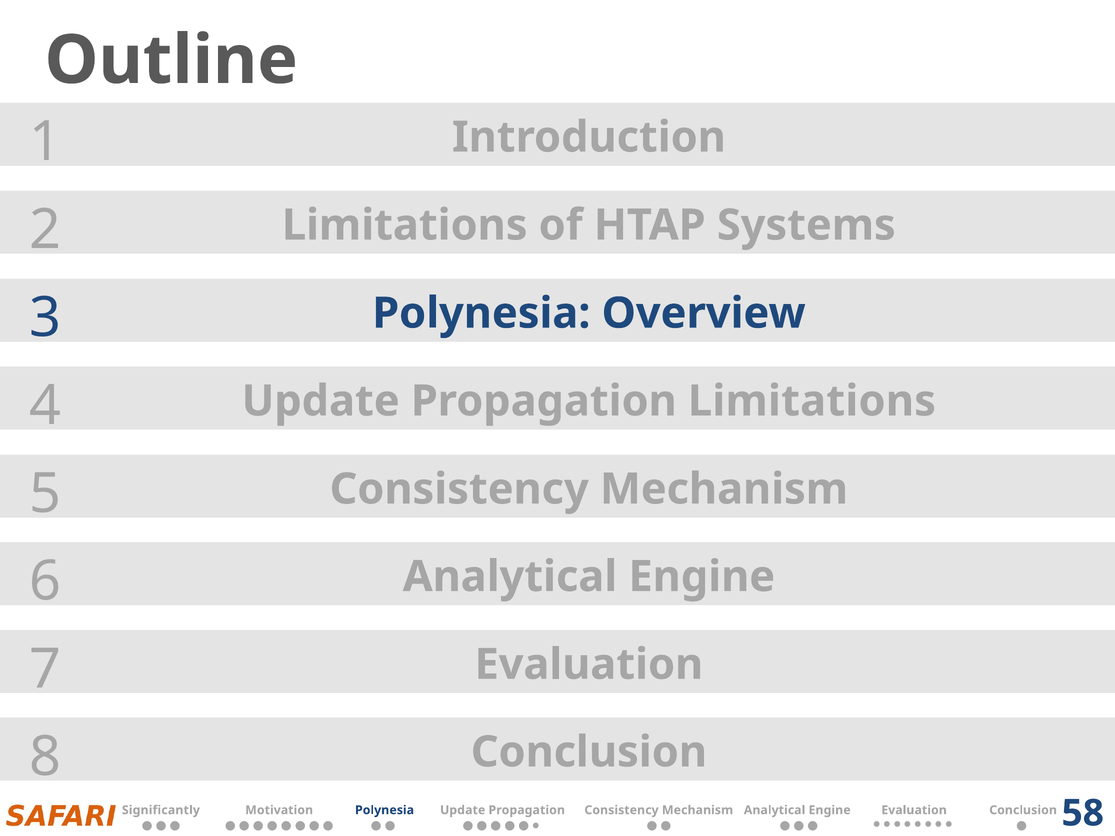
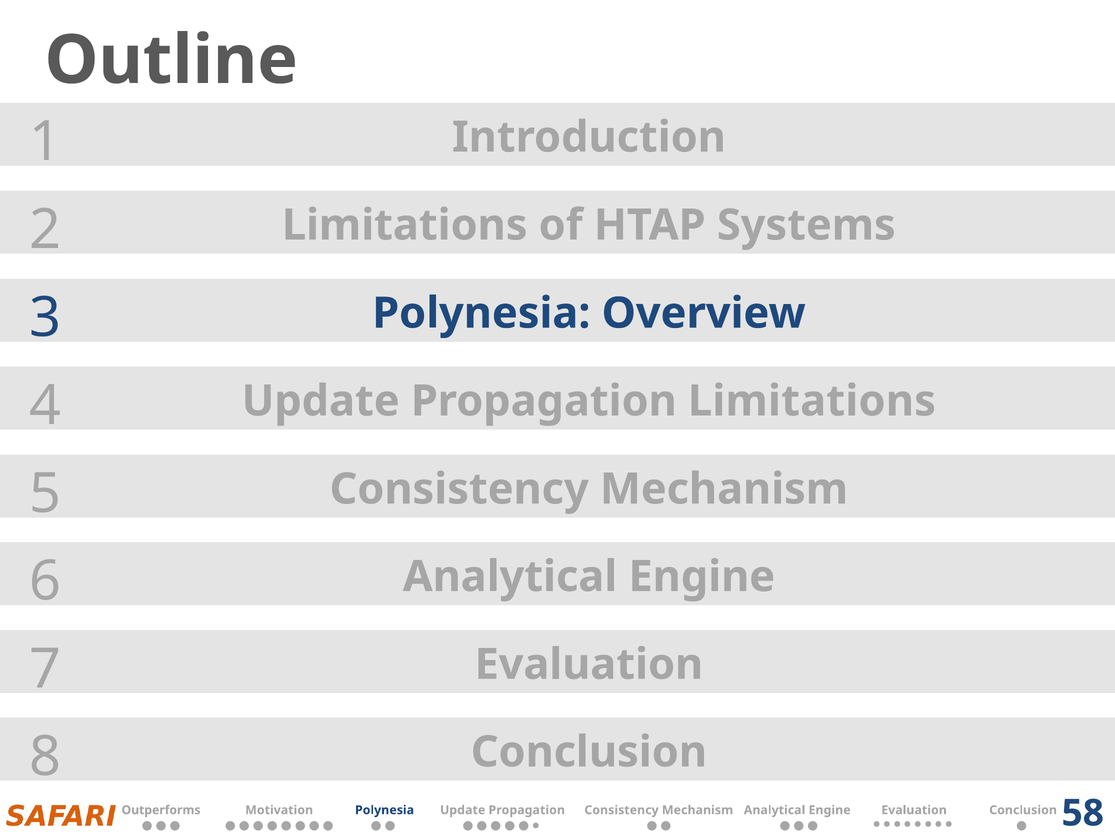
Significantly: Significantly -> Outperforms (161, 810)
